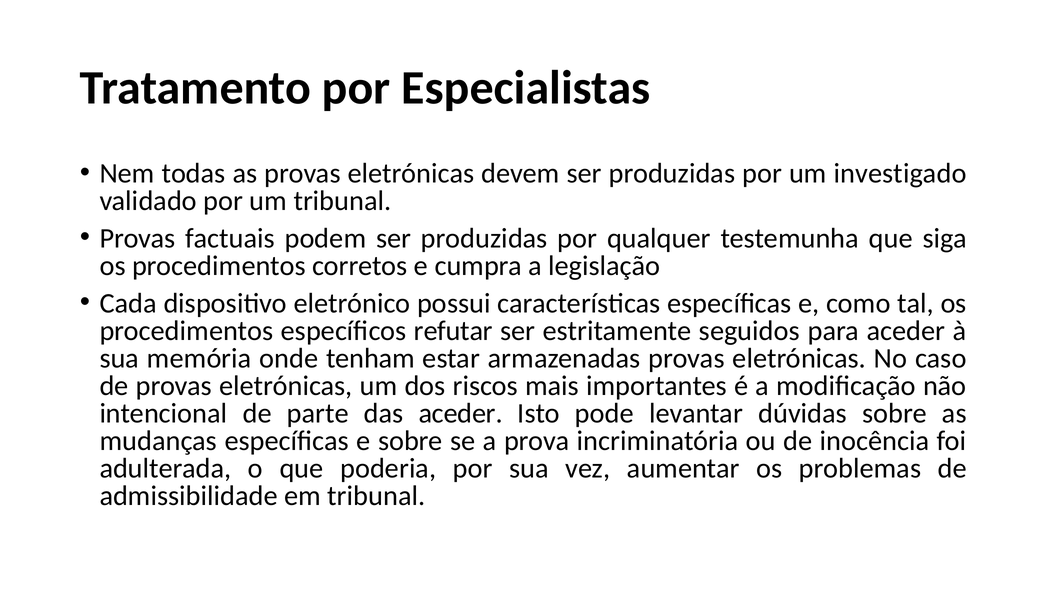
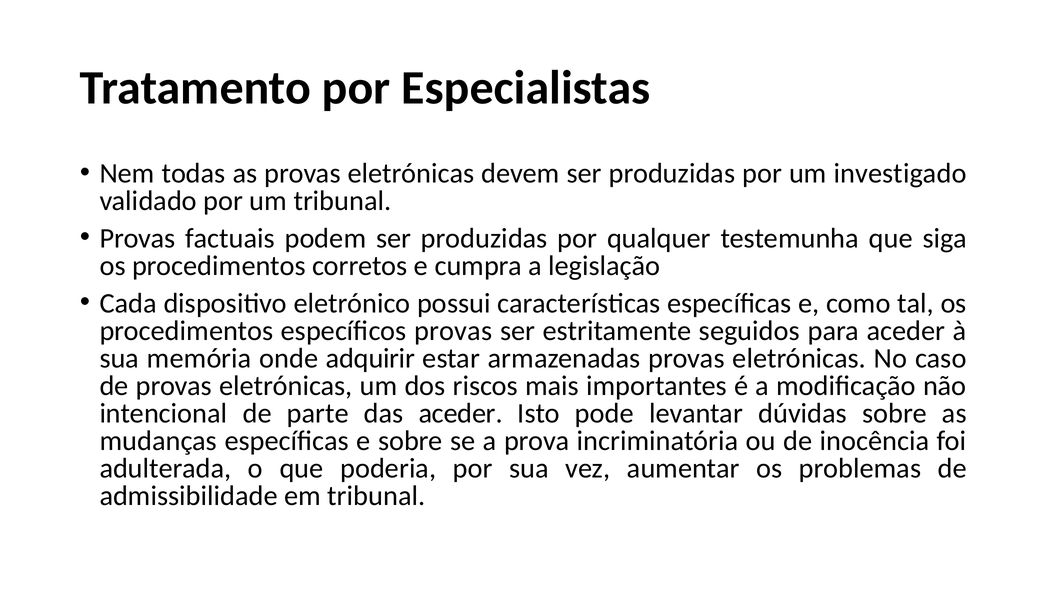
específicos refutar: refutar -> provas (453, 331)
tenham: tenham -> adquirir (370, 359)
